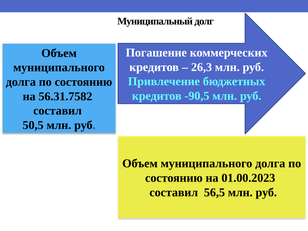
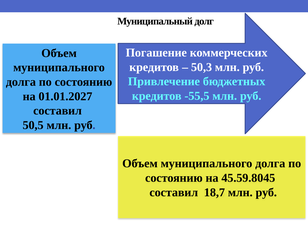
26,3: 26,3 -> 50,3 (202, 67)
-90,5: -90,5 -> -55,5 (197, 96)
56.31.7582: 56.31.7582 -> 01.01.2027 (65, 96)
01.00.2023: 01.00.2023 -> 45.59.8045 (248, 178)
56,5: 56,5 -> 18,7 (214, 192)
